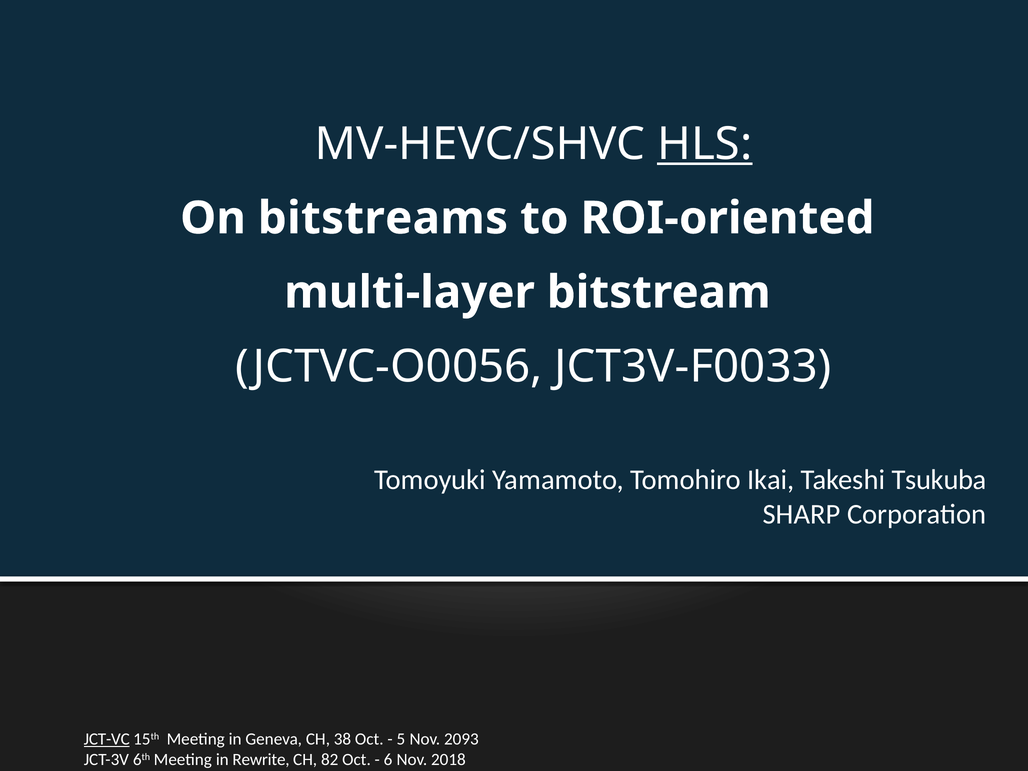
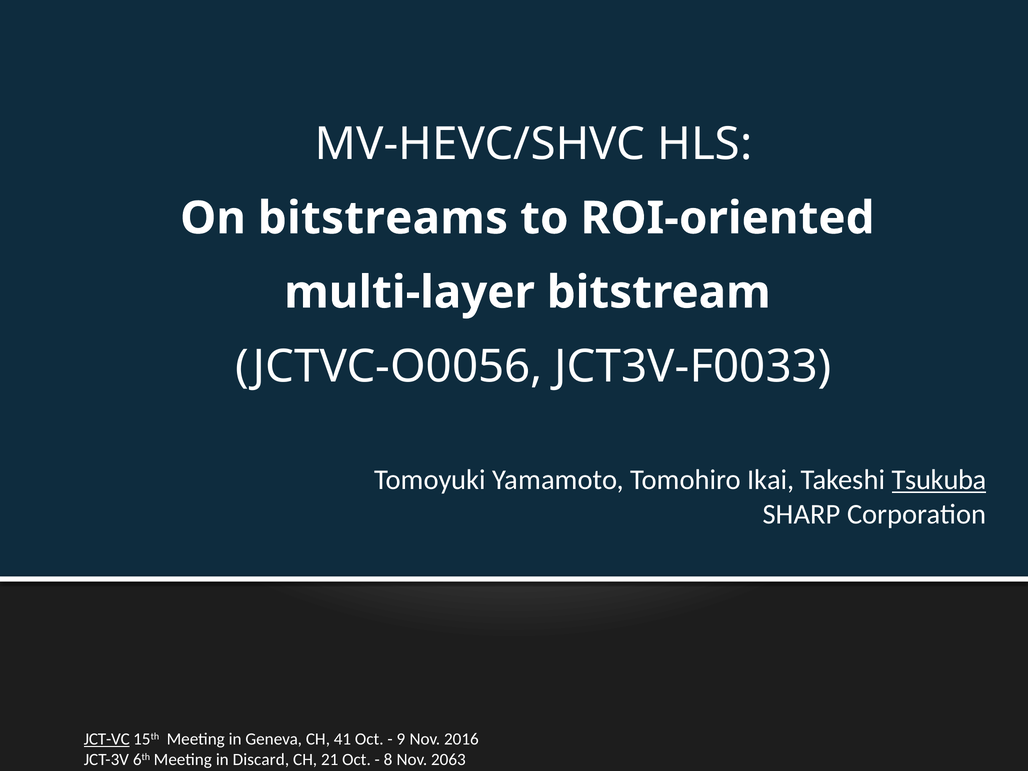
HLS underline: present -> none (705, 144)
Tsukuba underline: none -> present (939, 480)
38: 38 -> 41 (342, 739)
5: 5 -> 9 (401, 739)
2093: 2093 -> 2016 (461, 739)
Rewrite: Rewrite -> Discard (261, 760)
82: 82 -> 21 (330, 760)
6: 6 -> 8 (388, 760)
2018: 2018 -> 2063 (448, 760)
